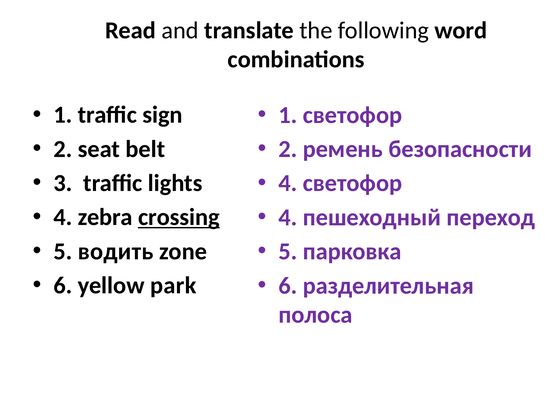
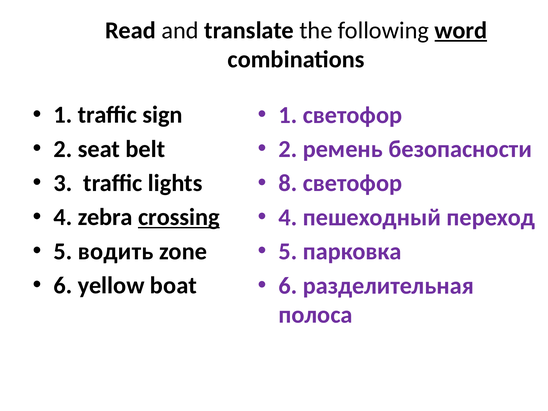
word underline: none -> present (461, 30)
4: 4 -> 8 (288, 183)
park: park -> boat (173, 286)
